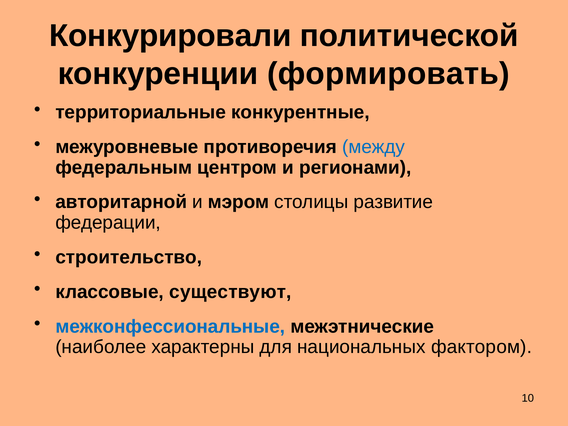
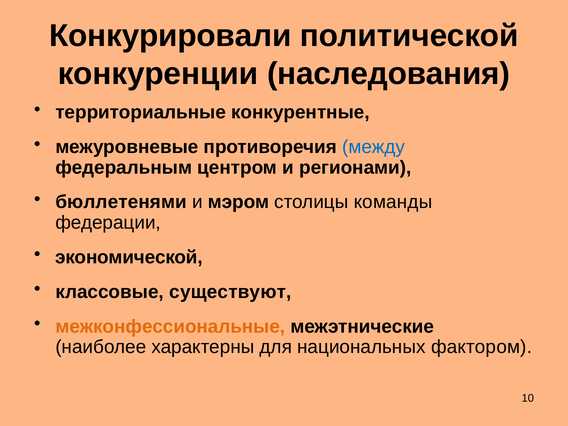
формировать: формировать -> наследования (389, 74)
авторитарной: авторитарной -> бюллетенями (121, 202)
развитие: развитие -> команды (393, 202)
строительство: строительство -> экономической (129, 257)
межконфессиональные colour: blue -> orange (170, 326)
